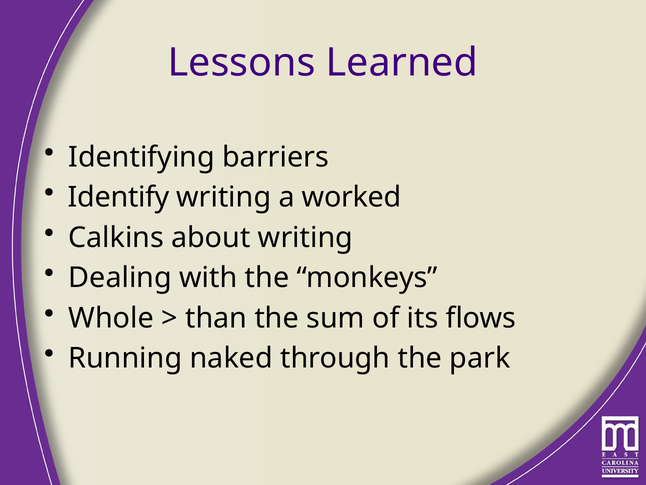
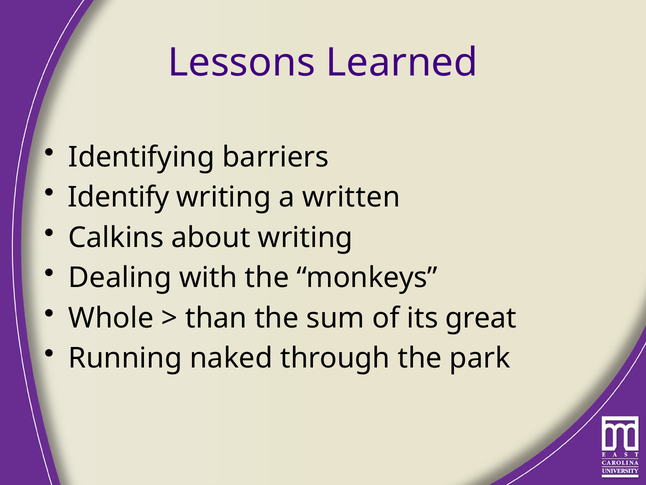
worked: worked -> written (351, 197)
flows: flows -> great (481, 318)
